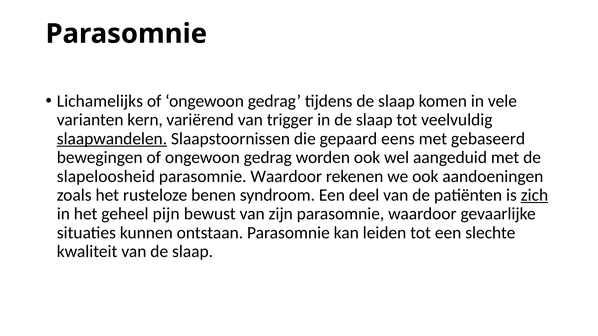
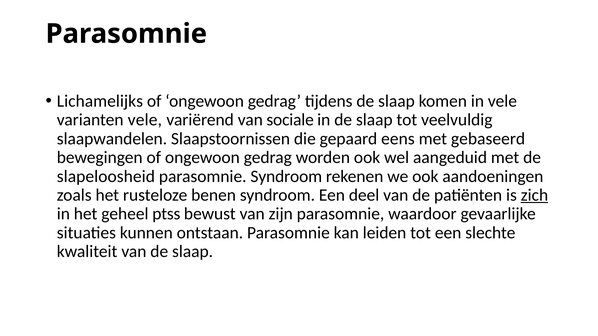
varianten kern: kern -> vele (145, 120)
trigger: trigger -> sociale (290, 120)
slaapwandelen underline: present -> none (112, 139)
Waardoor: Waardoor -> Syndroom (286, 176)
pijn: pijn -> ptss (166, 214)
